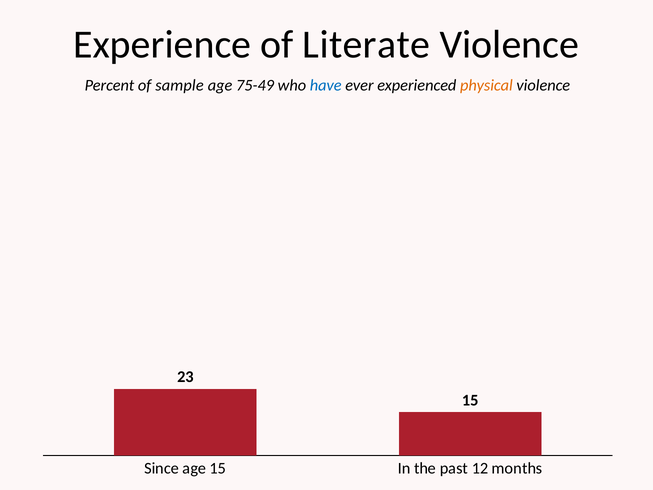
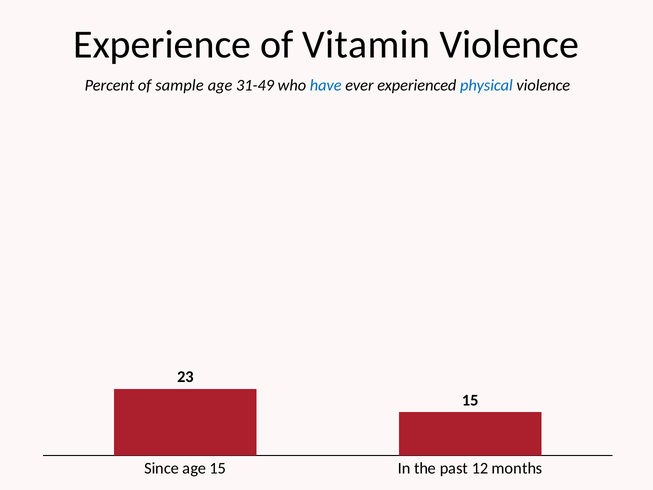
Literate: Literate -> Vitamin (366, 45)
75-49: 75-49 -> 31-49 (255, 85)
physical colour: orange -> blue (486, 85)
